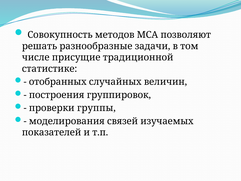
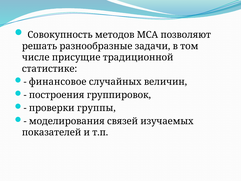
отобранных: отобранных -> финансовое (58, 82)
